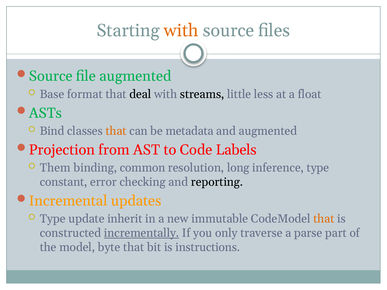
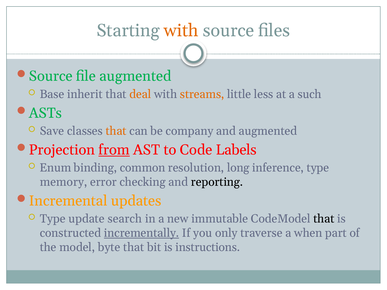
format: format -> inherit (85, 94)
deal colour: black -> orange (140, 94)
streams colour: black -> orange (202, 94)
float: float -> such (310, 94)
Bind: Bind -> Save (52, 131)
metadata: metadata -> company (189, 131)
from underline: none -> present (114, 150)
Them: Them -> Enum (55, 168)
constant: constant -> memory (64, 182)
inherit: inherit -> search (125, 219)
that colour: orange -> black (324, 219)
parse: parse -> when (308, 233)
